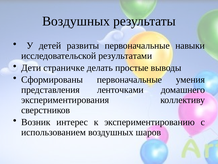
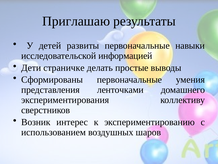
Воздушных: Воздушных -> Приглашаю (76, 21)
результатами: результатами -> информацией (125, 56)
